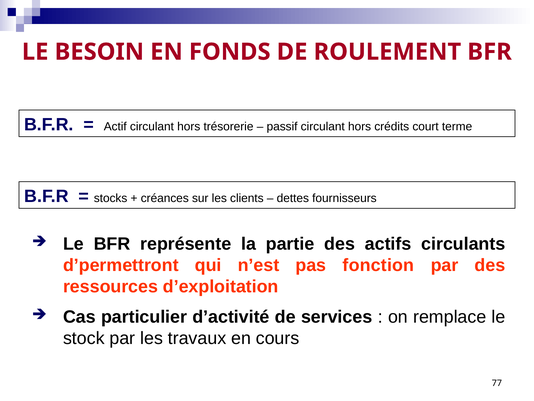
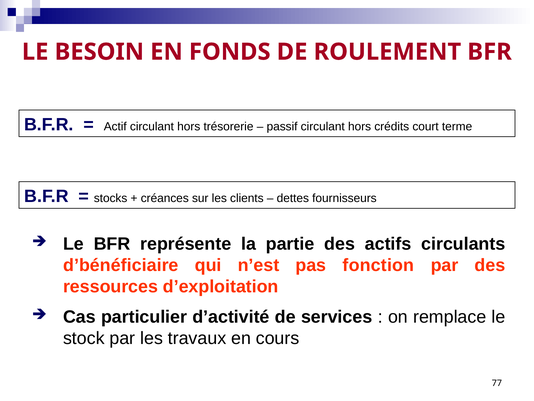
d’permettront: d’permettront -> d’bénéficiaire (121, 265)
